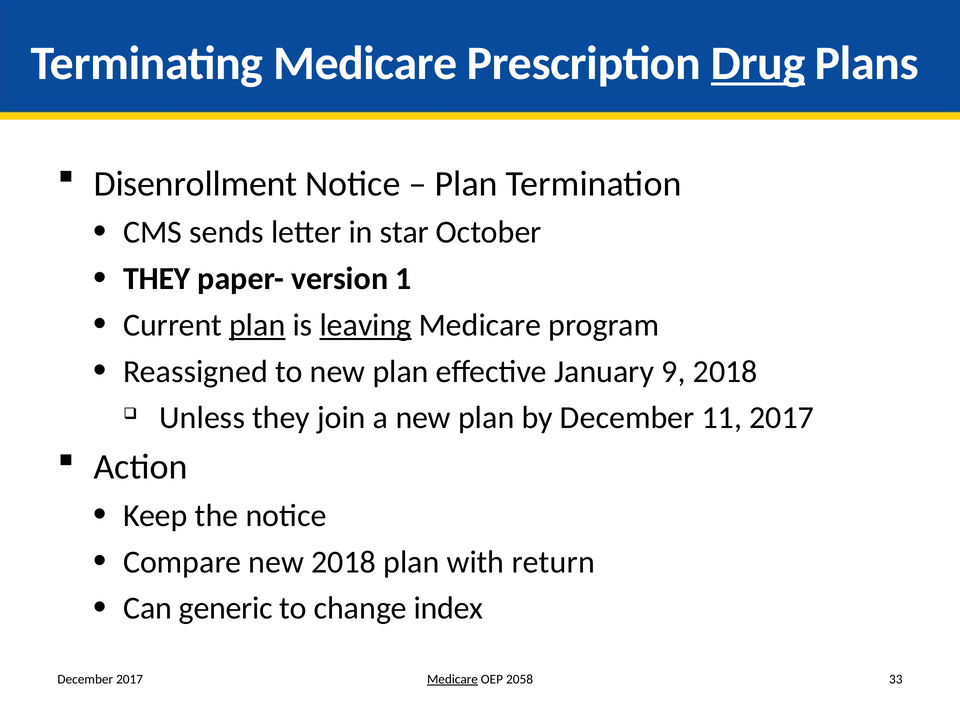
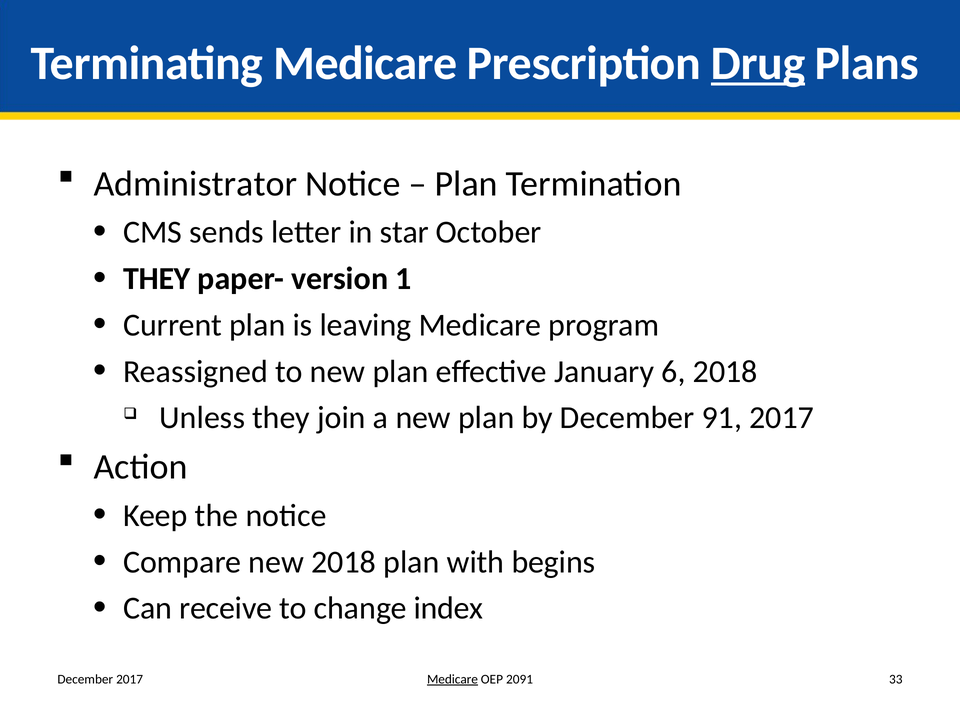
Disenrollment: Disenrollment -> Administrator (195, 184)
plan underline: present -> none (257, 325)
leaving underline: present -> none (366, 325)
9: 9 -> 6 (673, 372)
11: 11 -> 91 (722, 418)
return: return -> begins (553, 562)
generic: generic -> receive (226, 608)
2058: 2058 -> 2091 (520, 679)
